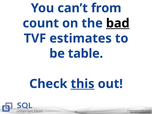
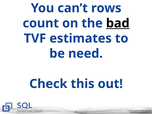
from: from -> rows (106, 8)
table: table -> need (85, 54)
this underline: present -> none (83, 84)
